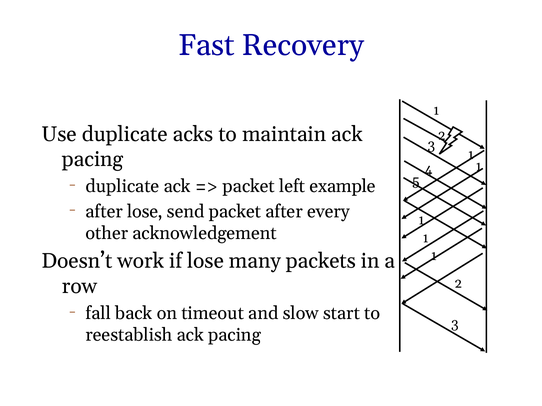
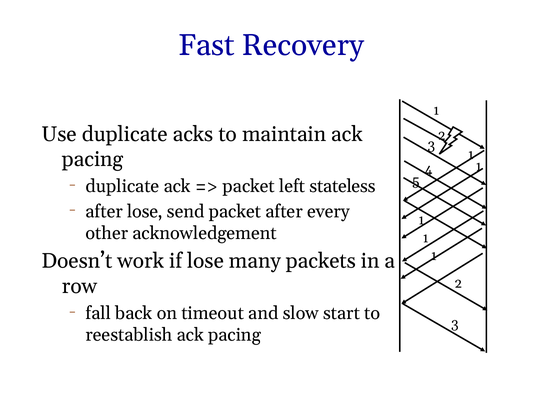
example: example -> stateless (343, 186)
